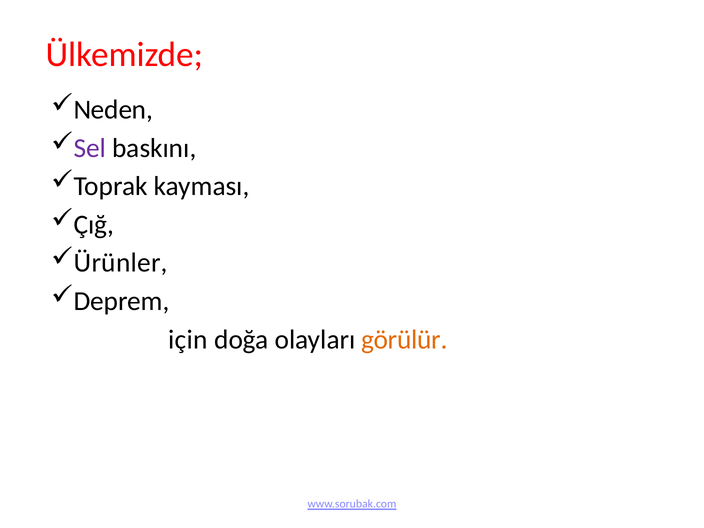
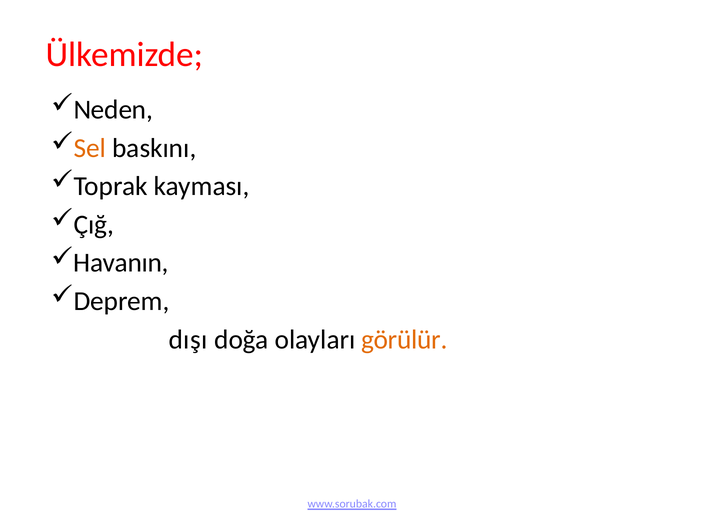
Sel colour: purple -> orange (90, 148)
Ürünler: Ürünler -> Havanın (121, 263)
için: için -> dışı (188, 339)
